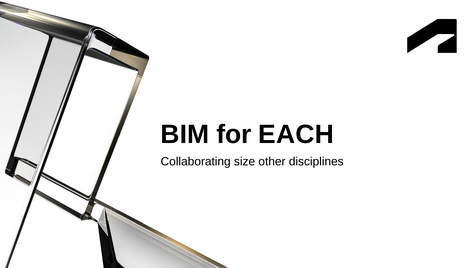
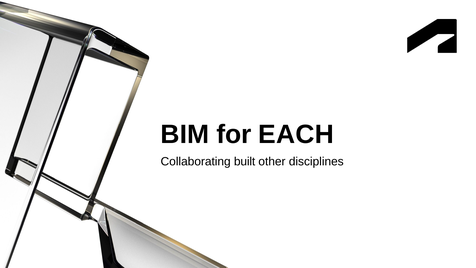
size: size -> built (245, 161)
